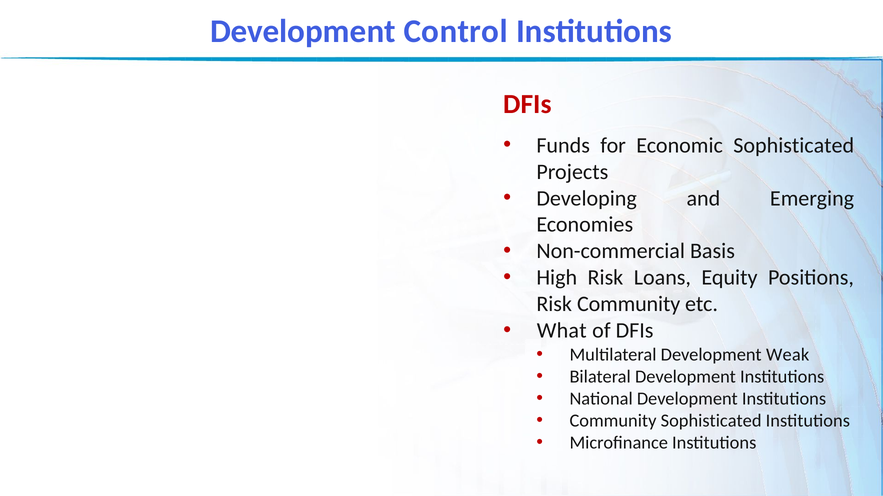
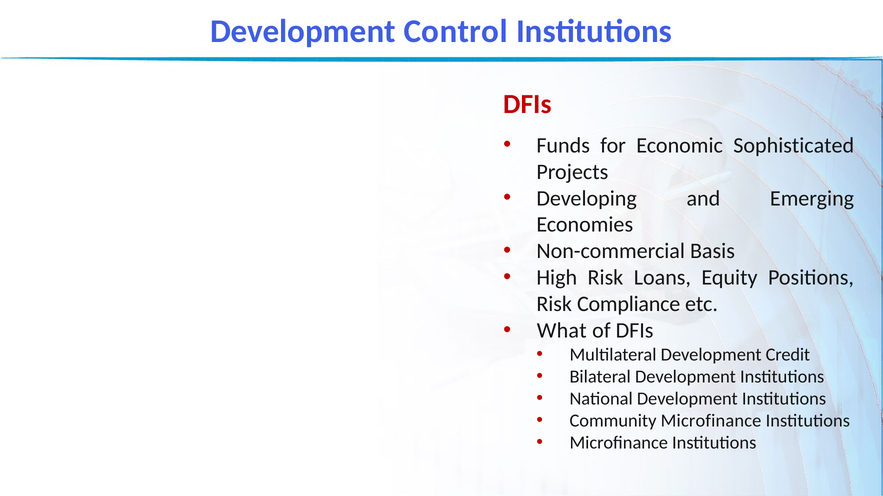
Risk Community: Community -> Compliance (629, 304)
Weak: Weak -> Credit (788, 355)
Community Sophisticated: Sophisticated -> Microfinance (711, 421)
